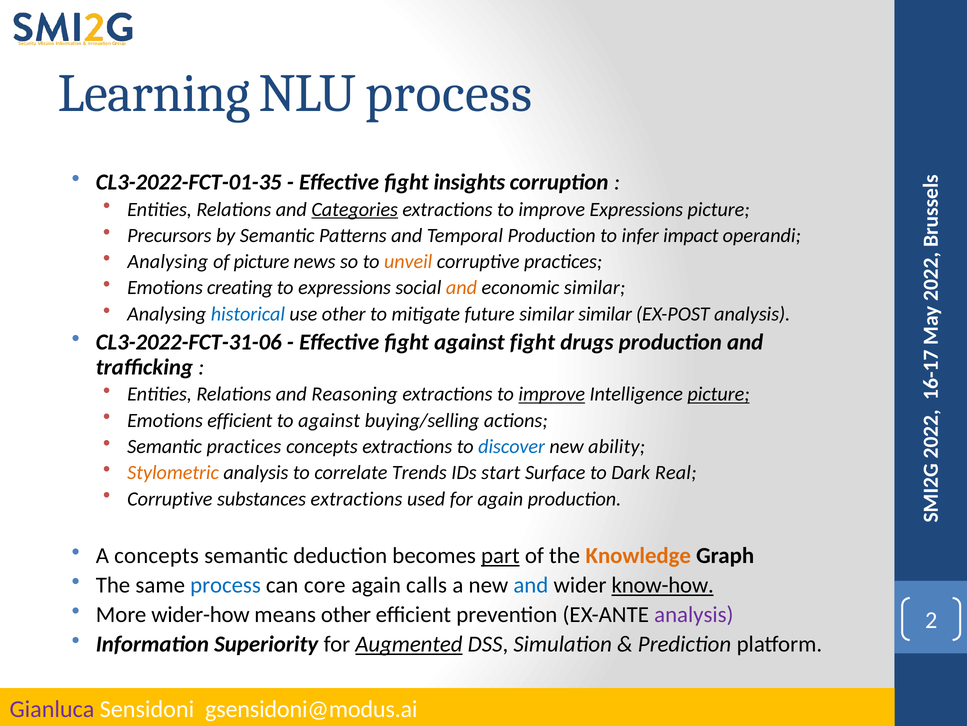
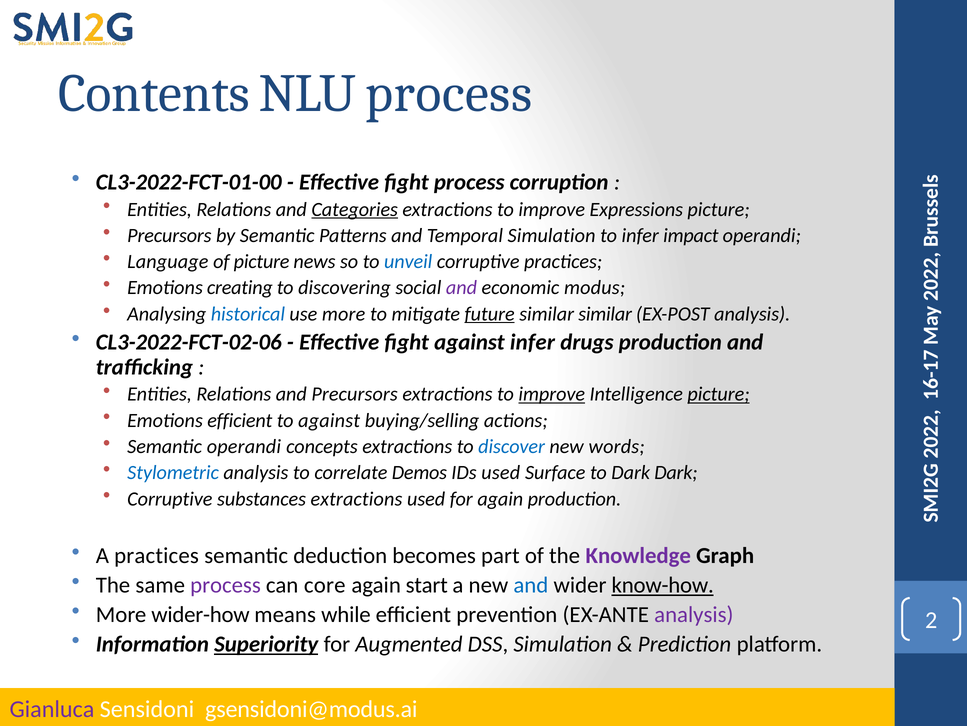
Learning: Learning -> Contents (154, 93)
CL3-2022-FCT-01-35: CL3-2022-FCT-01-35 -> CL3-2022-FCT-01-00 (189, 182)
fight insights: insights -> process (469, 182)
Temporal Production: Production -> Simulation (552, 235)
Analysing: Analysing -> Language (168, 261)
unveil colour: orange -> blue (408, 261)
to expressions: expressions -> discovering (344, 288)
and colour: orange -> purple (462, 288)
economic similar: similar -> modus (595, 288)
use other: other -> more (344, 314)
future underline: none -> present (490, 314)
CL3-2022-FCT-31-06: CL3-2022-FCT-31-06 -> CL3-2022-FCT-02-06 (189, 342)
against fight: fight -> infer (532, 342)
and Reasoning: Reasoning -> Precursors (355, 394)
Semantic practices: practices -> operandi (244, 446)
ability: ability -> words (617, 446)
Stylometric colour: orange -> blue (173, 472)
Trends: Trends -> Demos (419, 472)
IDs start: start -> used (501, 472)
Dark Real: Real -> Dark (676, 472)
A concepts: concepts -> practices (157, 555)
part underline: present -> none (500, 555)
Knowledge colour: orange -> purple (638, 555)
process colour: blue -> purple (226, 585)
calls: calls -> start (427, 585)
means other: other -> while (346, 614)
Superiority underline: none -> present (266, 644)
Augmented underline: present -> none (409, 644)
